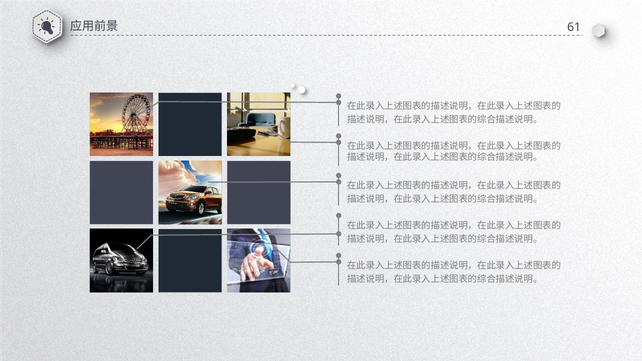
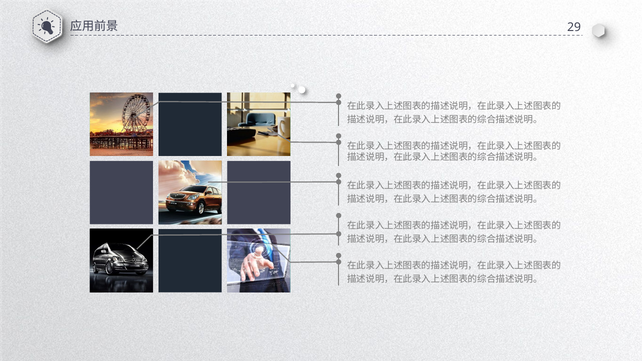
61: 61 -> 29 (574, 27)
